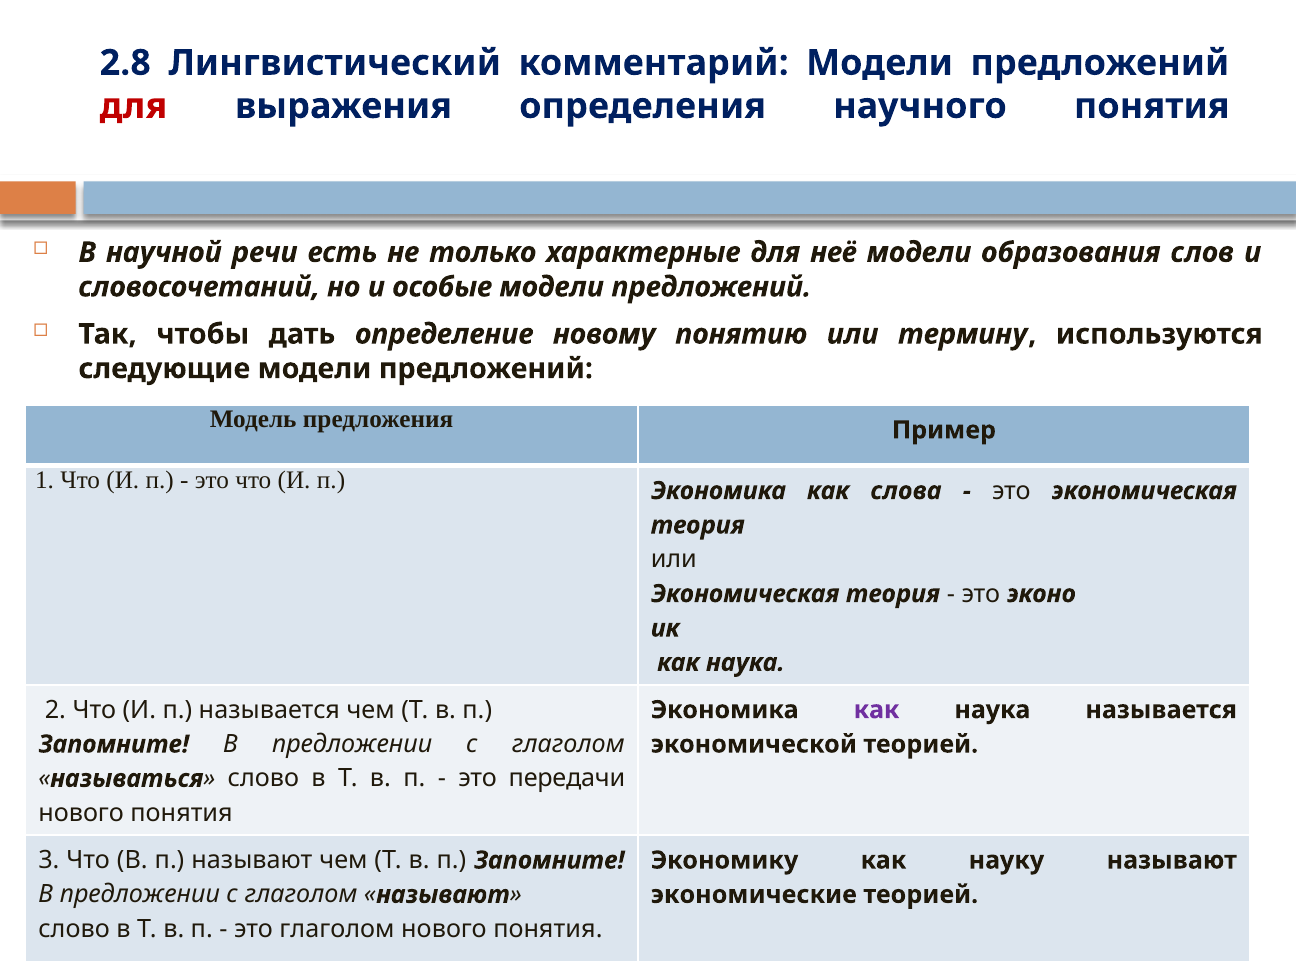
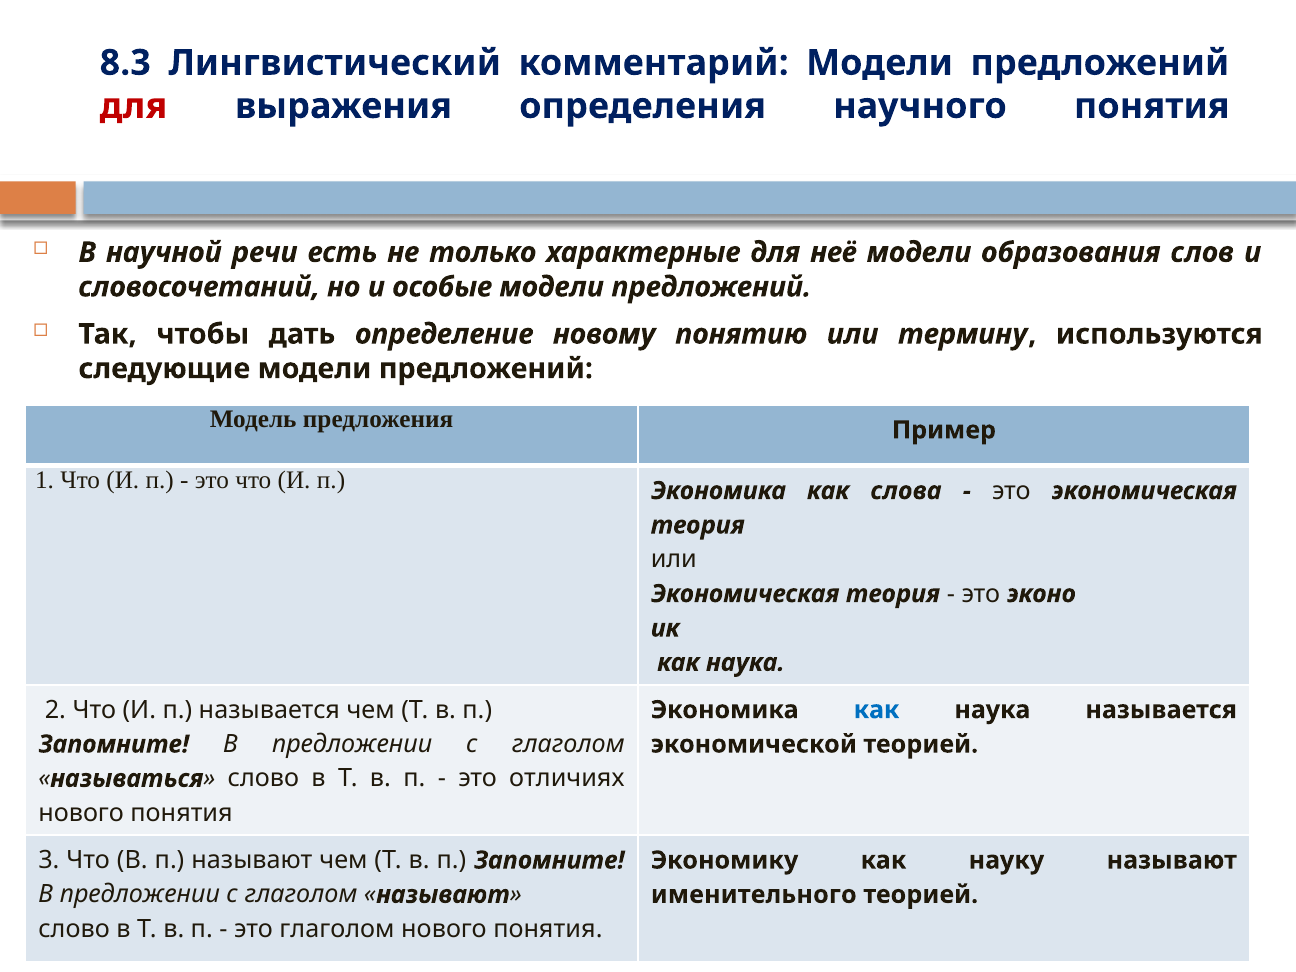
2.8: 2.8 -> 8.3 (125, 63)
как colour: purple -> blue (877, 710)
передачи: передачи -> отличиях (567, 779)
экономические: экономические -> именительного (754, 895)
